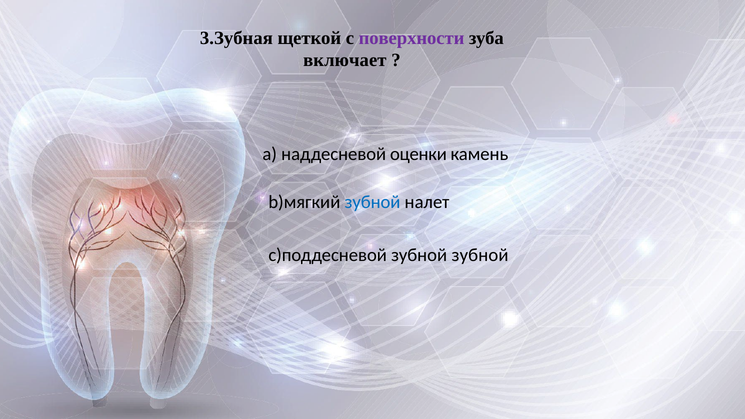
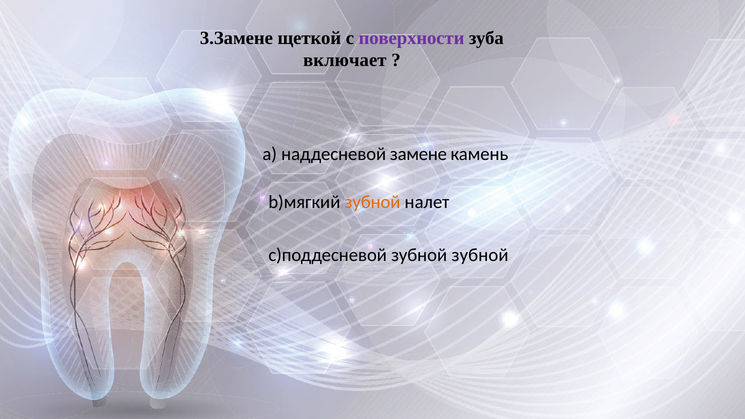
3.Зубная: 3.Зубная -> 3.Замене (236, 38)
оценки: оценки -> замене (418, 154)
зубной colour: blue -> orange (372, 202)
